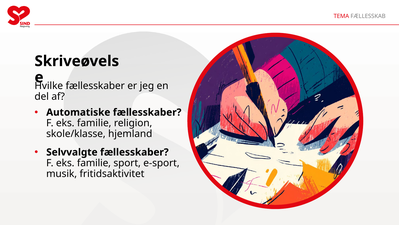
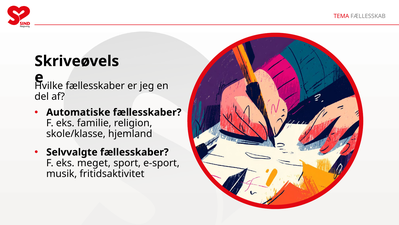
familie: familie -> meget (94, 163)
